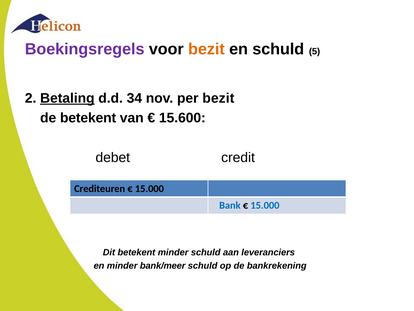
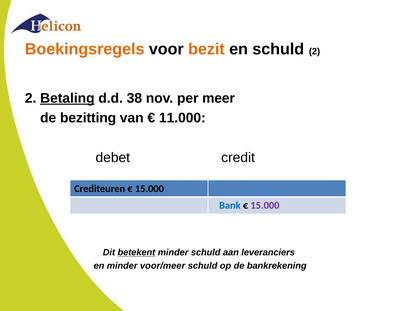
Boekingsregels colour: purple -> orange (85, 49)
schuld 5: 5 -> 2 (315, 51)
34: 34 -> 38 (134, 98)
per bezit: bezit -> meer (218, 98)
de betekent: betekent -> bezitting (88, 118)
15.600: 15.600 -> 11.000 (182, 118)
15.000 colour: blue -> purple (265, 205)
betekent underline: none -> present (136, 252)
bank/meer: bank/meer -> voor/meer (163, 265)
